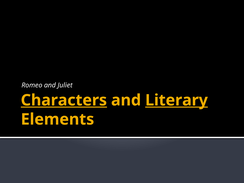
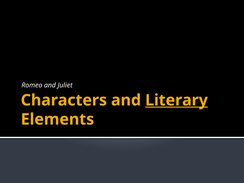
Characters underline: present -> none (64, 100)
